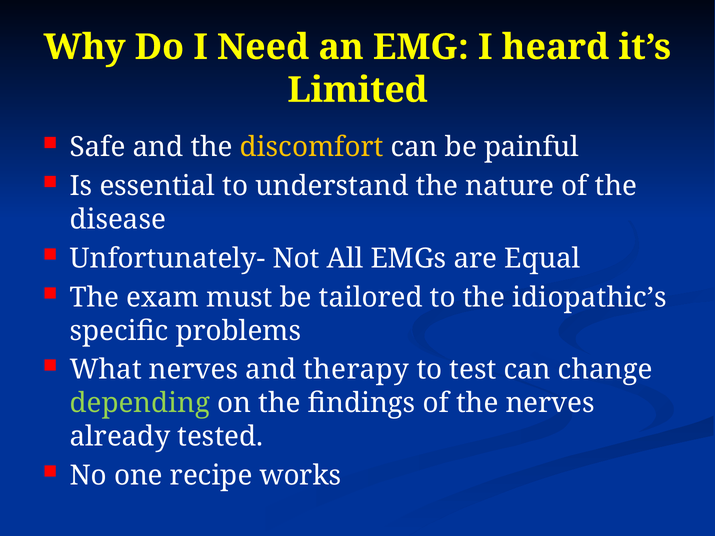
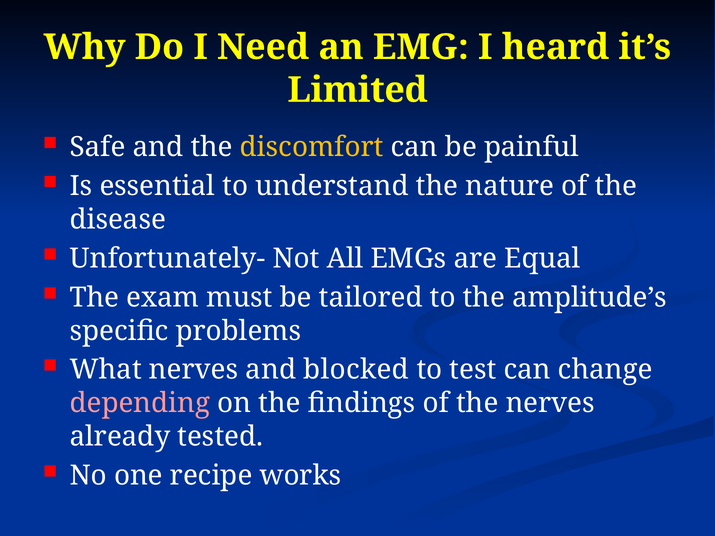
idiopathic’s: idiopathic’s -> amplitude’s (590, 298)
therapy: therapy -> blocked (356, 370)
depending colour: light green -> pink (140, 403)
